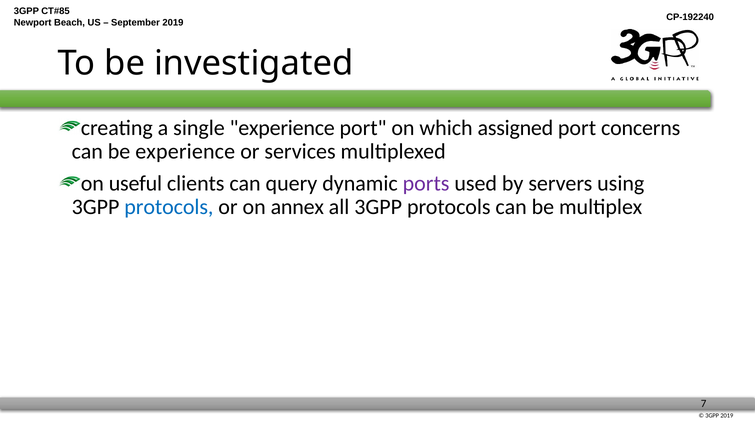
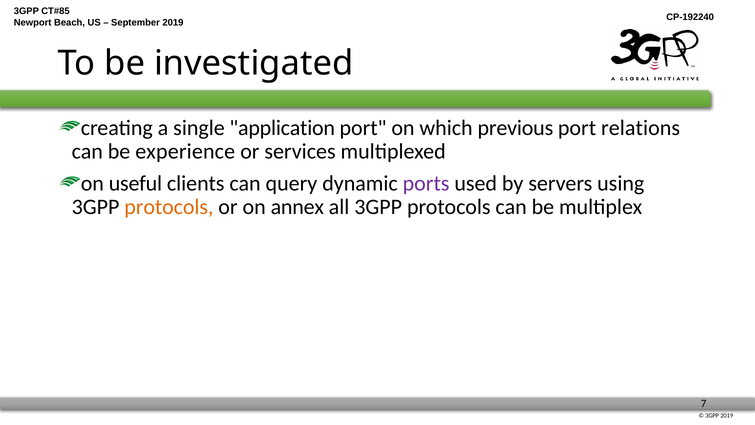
single experience: experience -> application (282, 128)
assigned: assigned -> previous (515, 128)
concerns: concerns -> relations (641, 128)
protocols colour: blue -> orange (169, 207)
